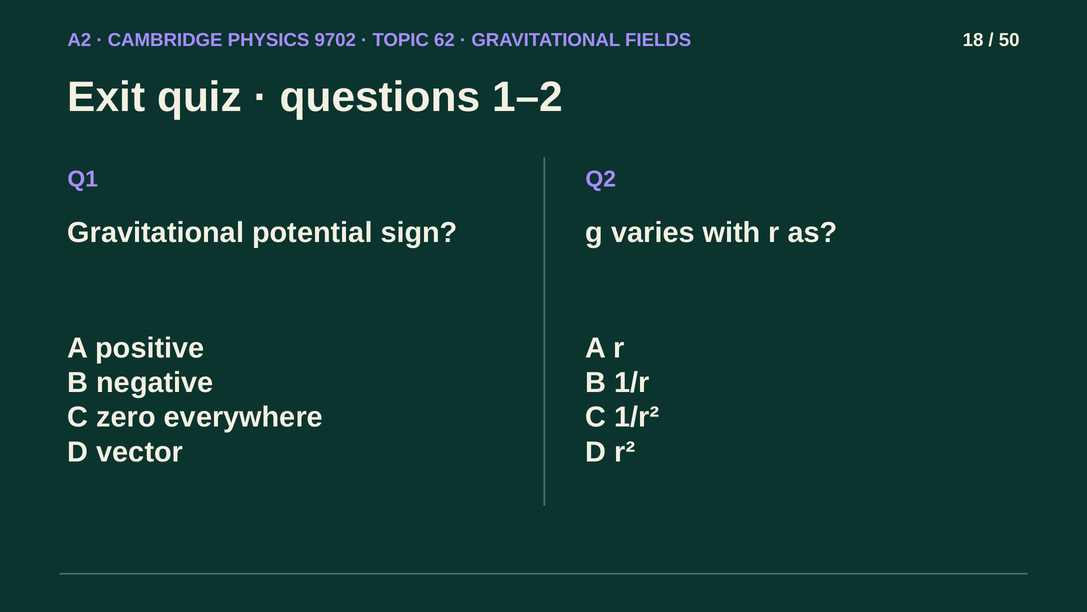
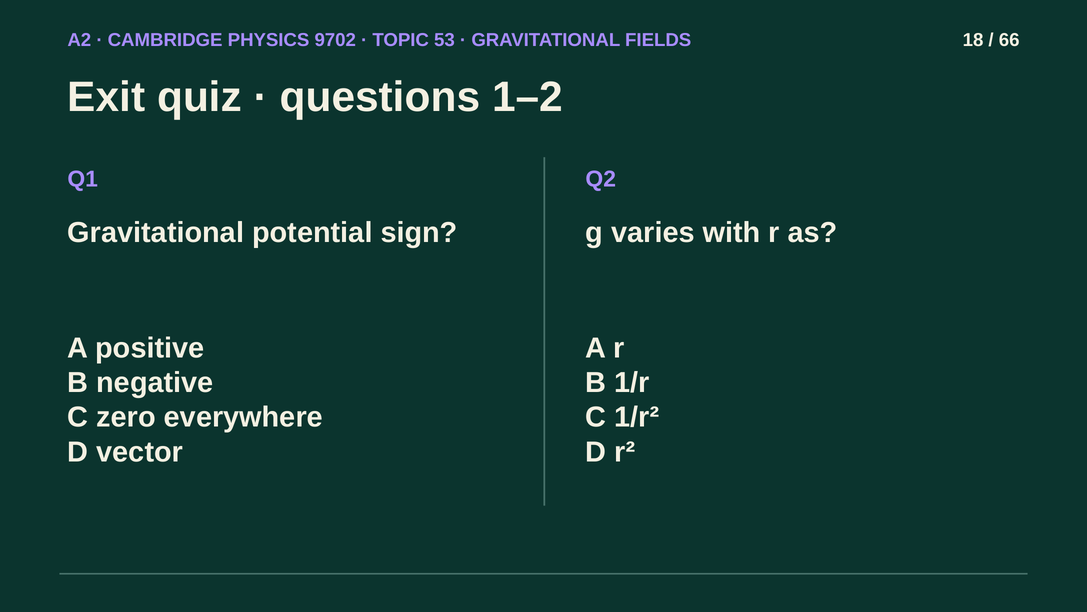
62: 62 -> 53 (444, 40)
50: 50 -> 66 (1009, 40)
